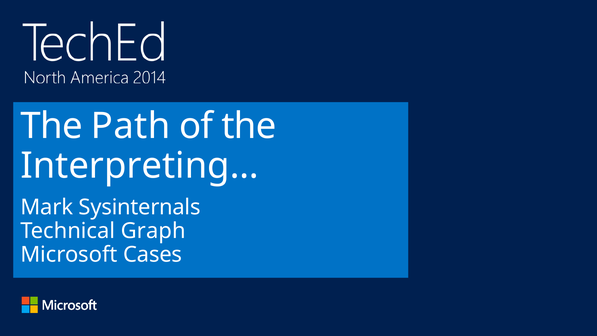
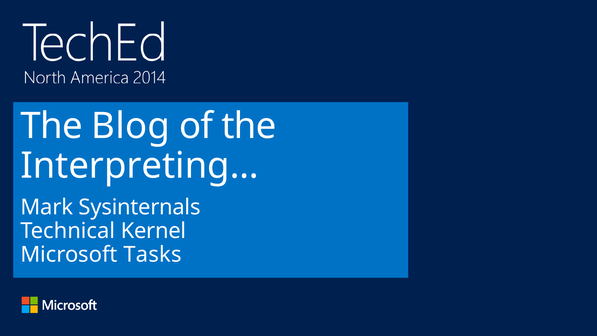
Path: Path -> Blog (131, 126)
Graph: Graph -> Kernel (153, 231)
Cases: Cases -> Tasks (152, 254)
